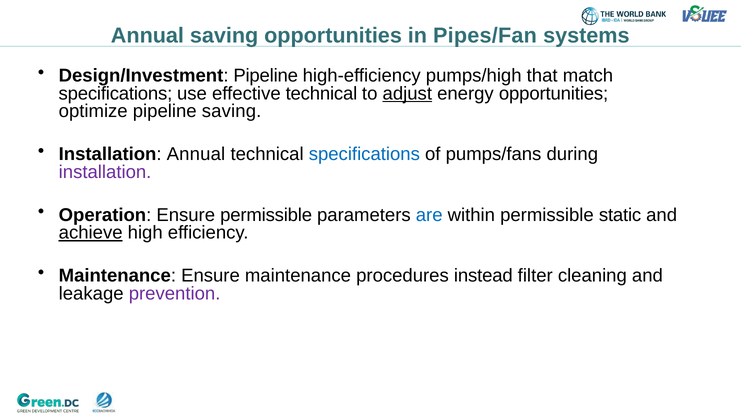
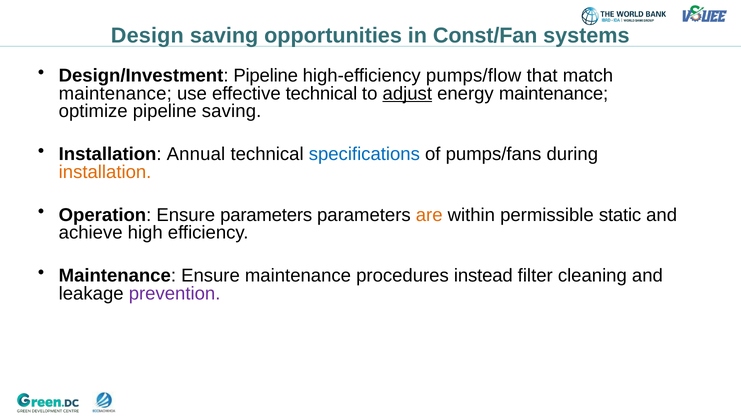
Annual: Annual -> Design (147, 36)
Pipes/Fan: Pipes/Fan -> Const/Fan (485, 36)
pumps/high: pumps/high -> pumps/flow (474, 76)
specifications: specifications -> maintenance (115, 93)
energy opportunities: opportunities -> maintenance (554, 93)
installation colour: purple -> orange (105, 172)
Ensure permissible: permissible -> parameters (266, 215)
are colour: blue -> orange (429, 215)
achieve underline: present -> none (91, 233)
